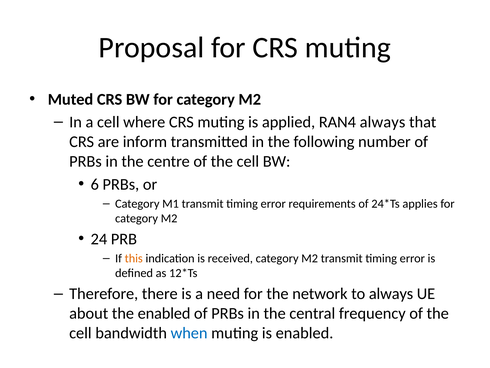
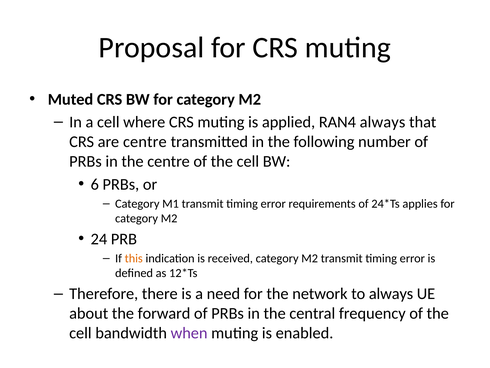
are inform: inform -> centre (145, 142)
the enabled: enabled -> forward (164, 313)
when colour: blue -> purple (189, 333)
